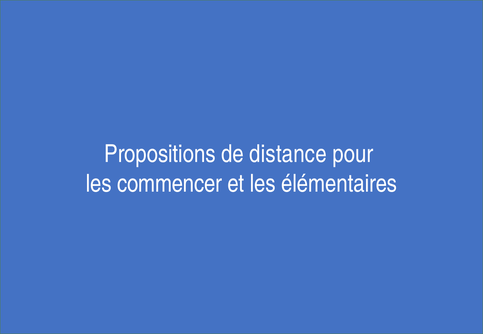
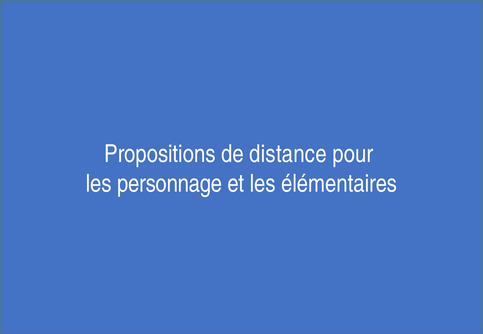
commencer: commencer -> personnage (170, 184)
